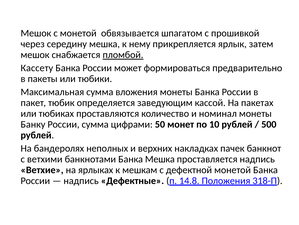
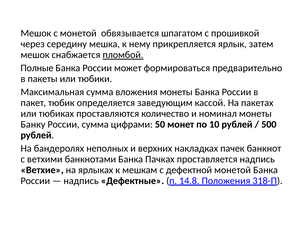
Кассету: Кассету -> Полные (37, 68)
Банка Мешка: Мешка -> Пачках (160, 159)
